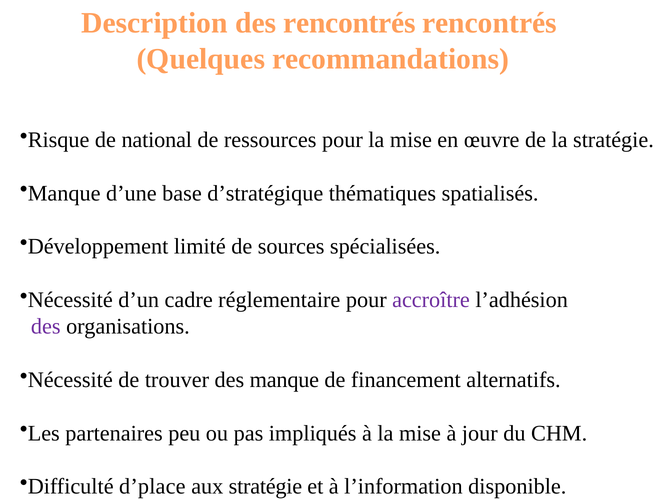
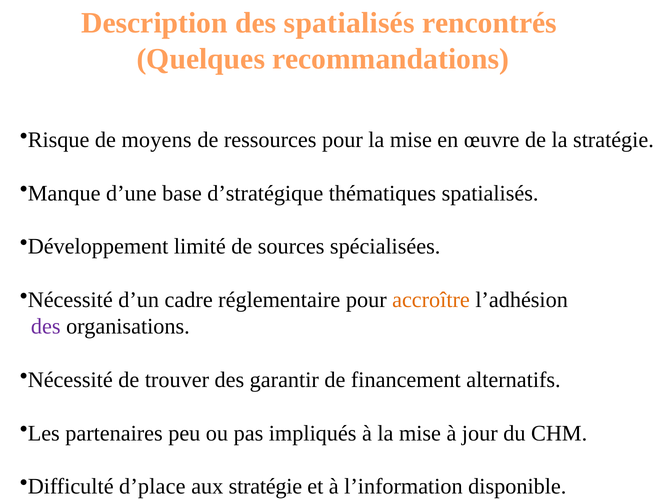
des rencontrés: rencontrés -> spatialisés (349, 23)
national: national -> moyens (157, 140)
accroître colour: purple -> orange (431, 300)
des manque: manque -> garantir (284, 380)
